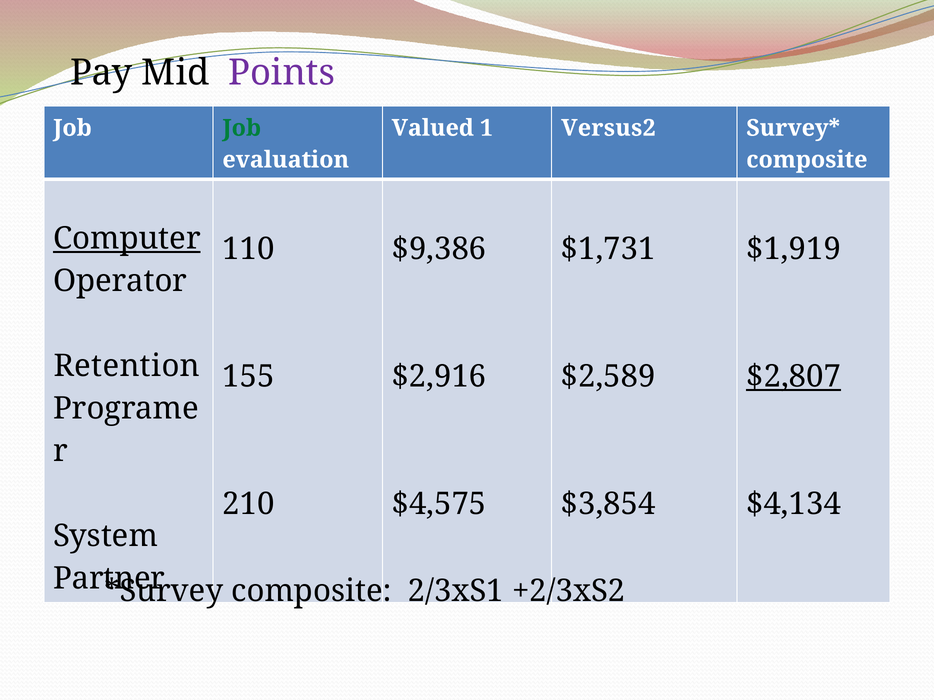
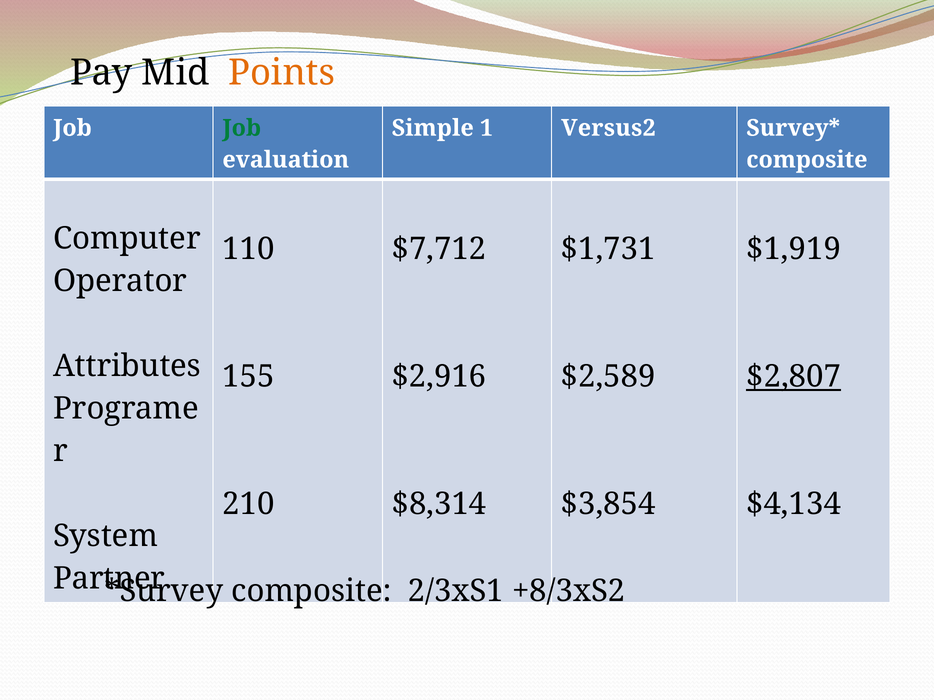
Points colour: purple -> orange (282, 73)
Valued: Valued -> Simple (433, 128)
Computer underline: present -> none (127, 239)
$9,386: $9,386 -> $7,712 (439, 249)
Retention: Retention -> Attributes (127, 366)
$4,575: $4,575 -> $8,314 (439, 504)
+2/3xS2: +2/3xS2 -> +8/3xS2 (569, 591)
